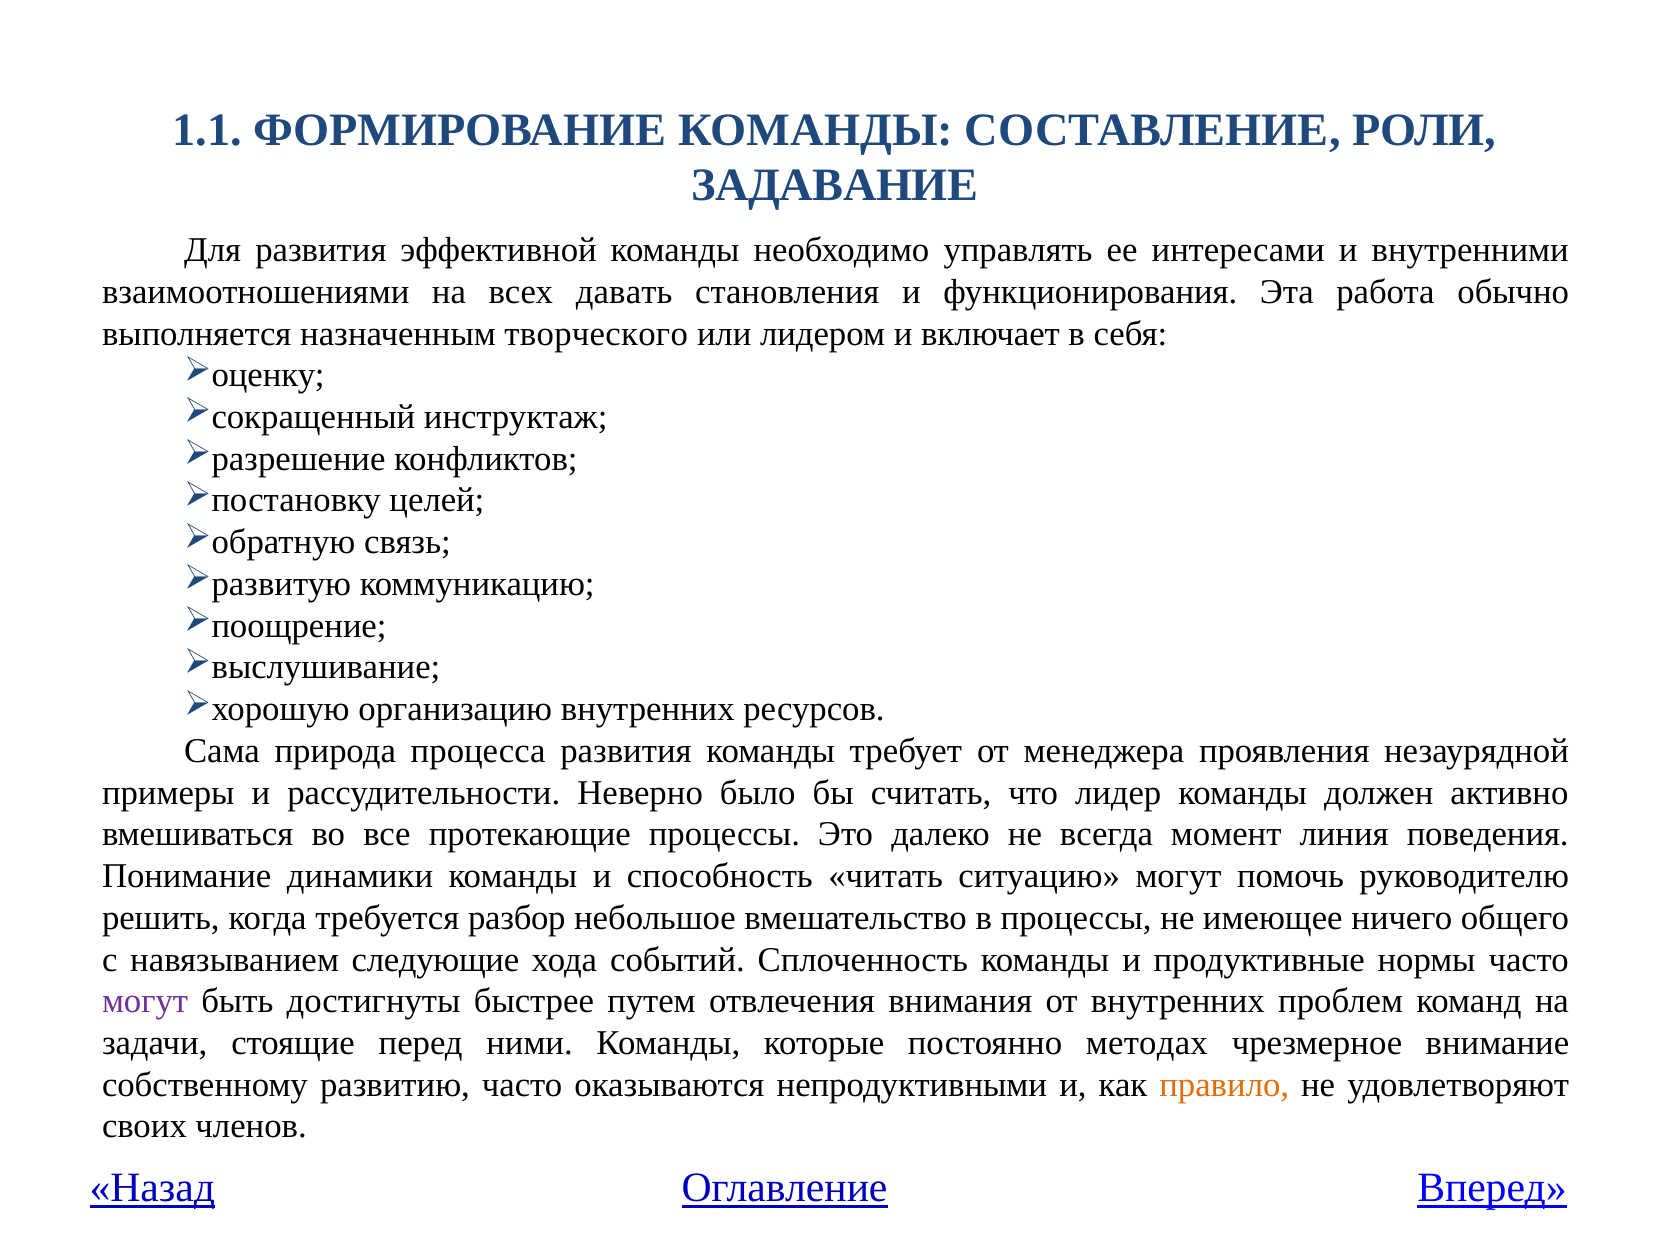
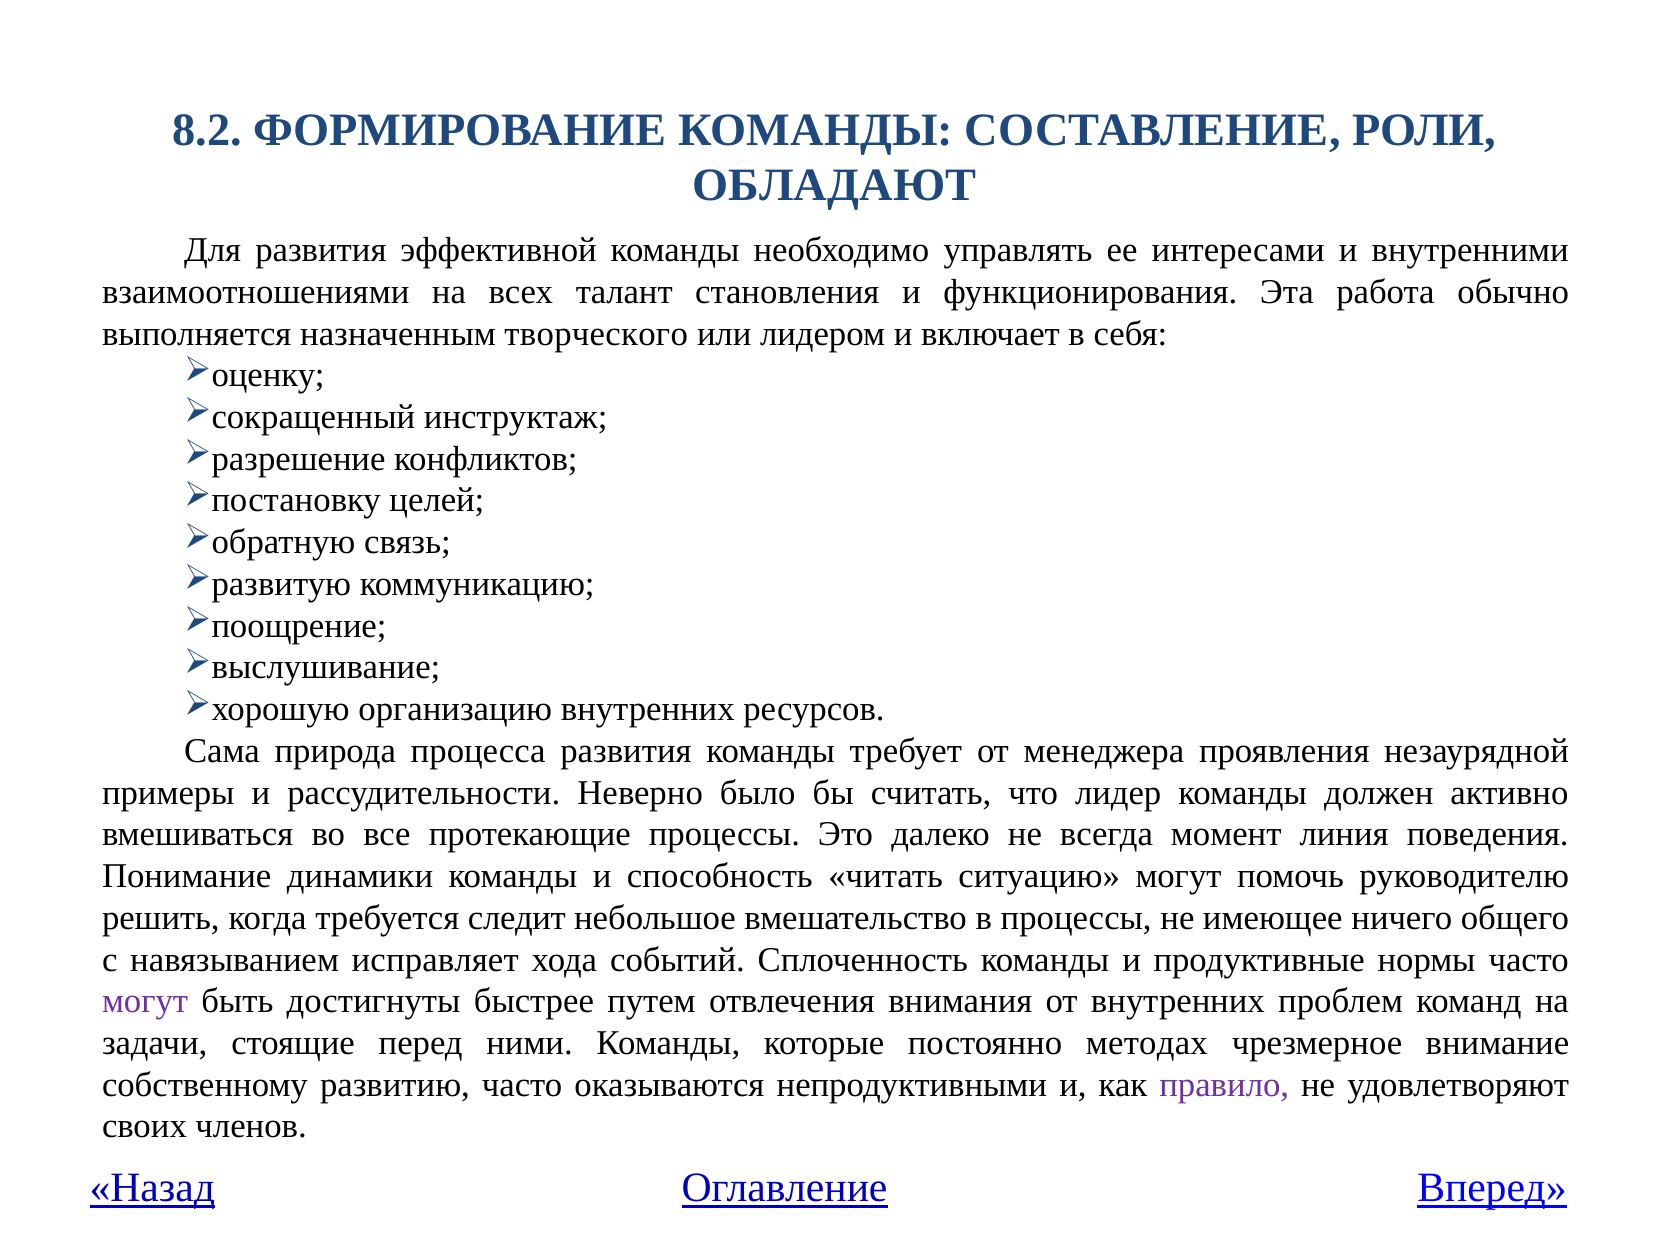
1.1: 1.1 -> 8.2 (207, 130)
ЗАДАВАНИЕ: ЗАДАВАНИЕ -> ОБЛАДАЮТ (834, 186)
давать: давать -> талант (624, 292)
разбор: разбор -> следит (517, 918)
следующие: следующие -> исправляет (435, 959)
правило colour: orange -> purple (1224, 1085)
